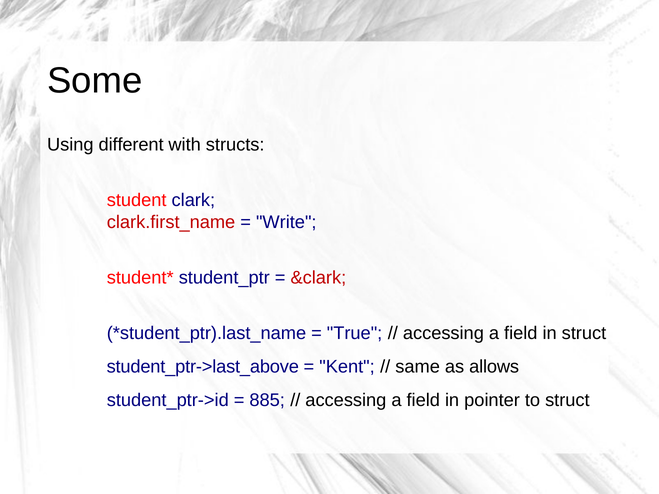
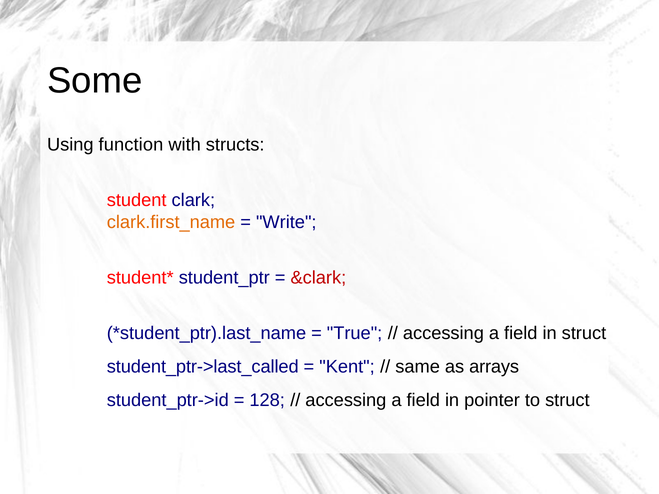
different: different -> function (131, 145)
clark.first_name colour: red -> orange (171, 222)
student_ptr->last_above: student_ptr->last_above -> student_ptr->last_called (203, 367)
allows: allows -> arrays (494, 367)
885: 885 -> 128 (267, 401)
